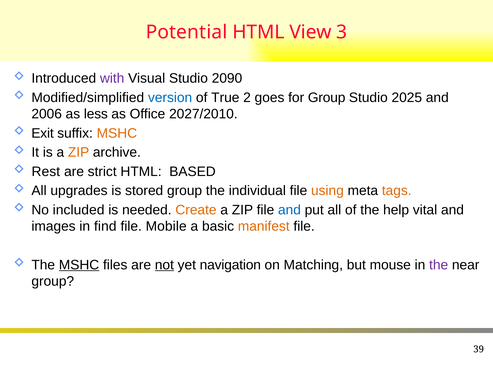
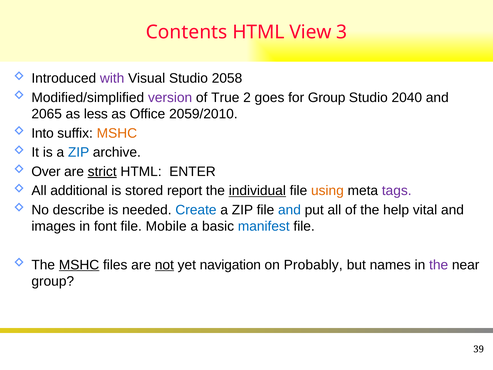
Potential: Potential -> Contents (187, 32)
2090: 2090 -> 2058 (227, 78)
version colour: blue -> purple (170, 98)
2025: 2025 -> 2040 (407, 98)
2006: 2006 -> 2065 (47, 114)
2027/2010: 2027/2010 -> 2059/2010 (203, 114)
Exit: Exit -> Into (43, 133)
ZIP colour: orange -> blue (79, 152)
Rest: Rest -> Over (46, 172)
strict underline: none -> present (102, 172)
BASED: BASED -> ENTER (192, 172)
upgrades: upgrades -> additional (79, 191)
stored group: group -> report (185, 191)
individual underline: none -> present (257, 191)
tags colour: orange -> purple (397, 191)
included: included -> describe (79, 210)
Create colour: orange -> blue (196, 210)
find: find -> font (105, 226)
manifest colour: orange -> blue (264, 226)
Matching: Matching -> Probably (313, 265)
mouse: mouse -> names (390, 265)
